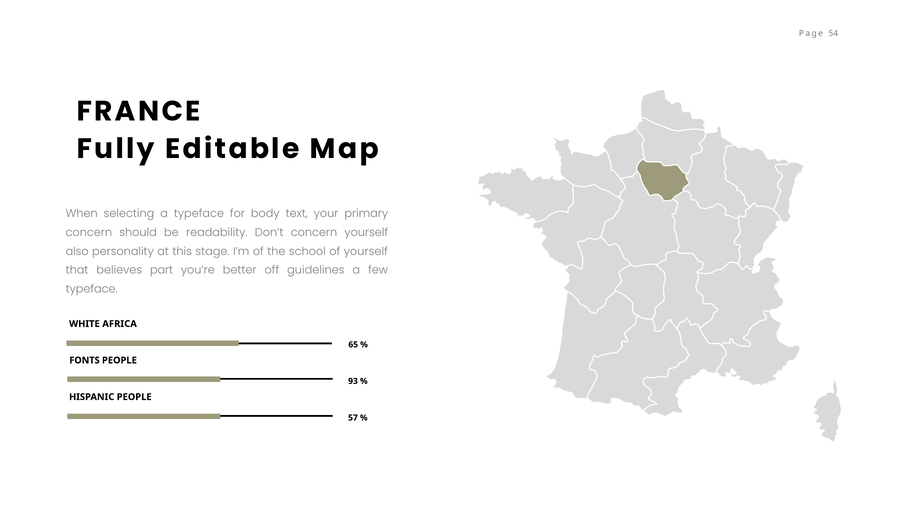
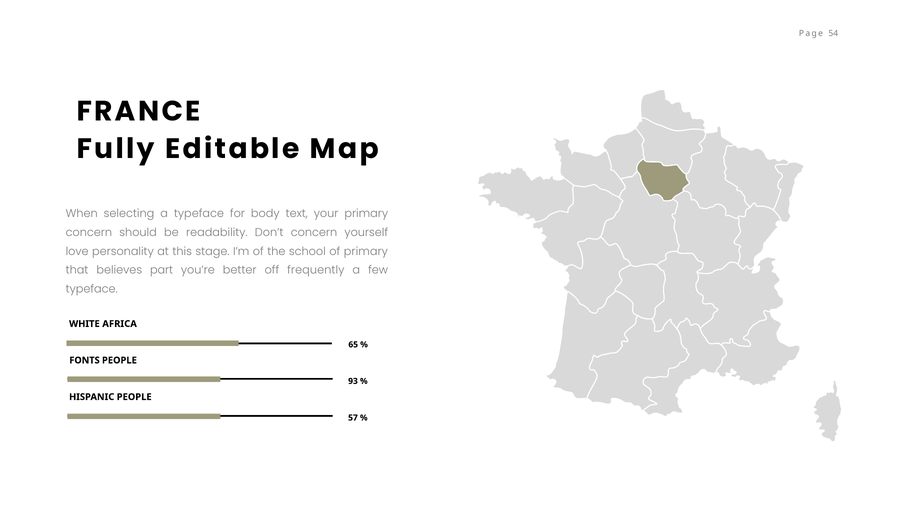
also: also -> love (77, 251)
of yourself: yourself -> primary (366, 251)
guidelines: guidelines -> frequently (316, 270)
